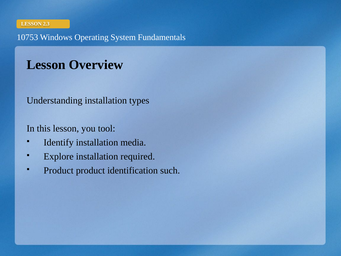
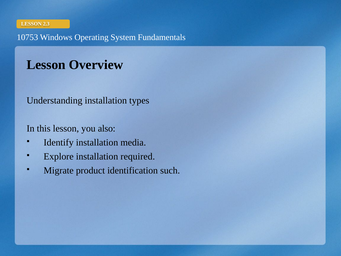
tool: tool -> also (107, 128)
Product: Product -> Migrate (59, 170)
